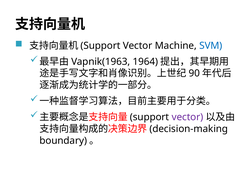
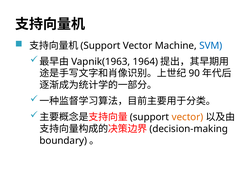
vector colour: purple -> orange (187, 117)
